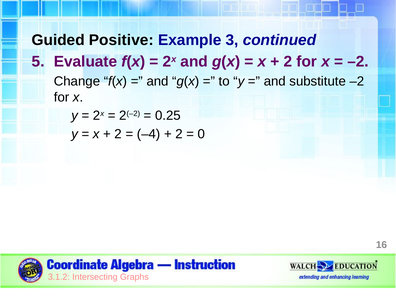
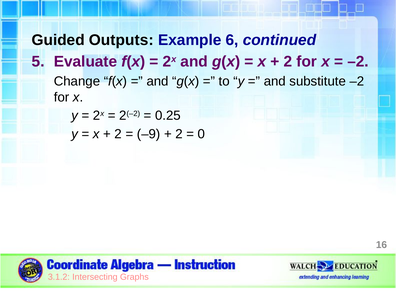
Positive: Positive -> Outputs (121, 40)
3: 3 -> 6 (232, 40)
–4: –4 -> –9 (149, 134)
